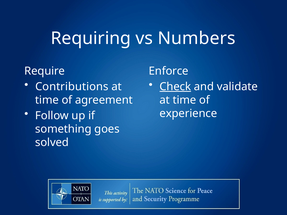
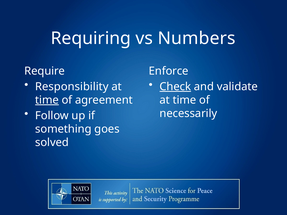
Contributions: Contributions -> Responsibility (72, 87)
time underline: none -> present (47, 100)
experience: experience -> necessarily (188, 114)
